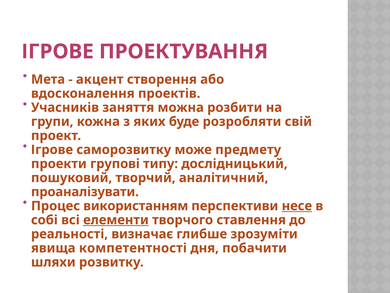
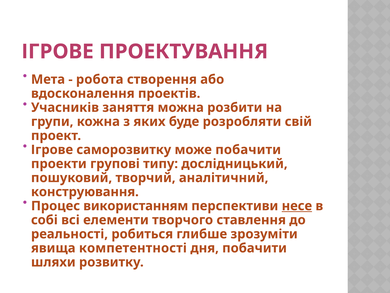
акцент: акцент -> робота (100, 79)
може предмету: предмету -> побачити (248, 149)
проаналізувати: проаналізувати -> конструювання (85, 192)
елементи underline: present -> none (116, 220)
визначає: визначає -> робиться (142, 234)
